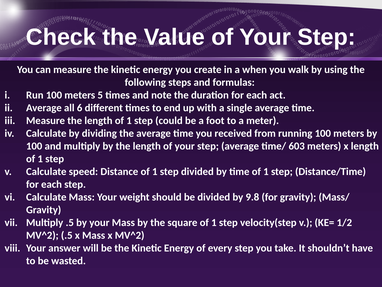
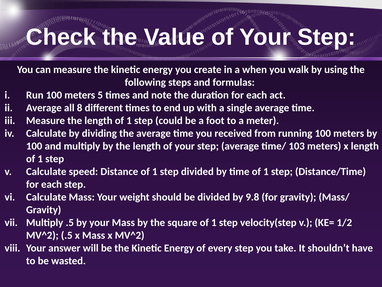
6: 6 -> 8 (80, 108)
603: 603 -> 103 (297, 146)
